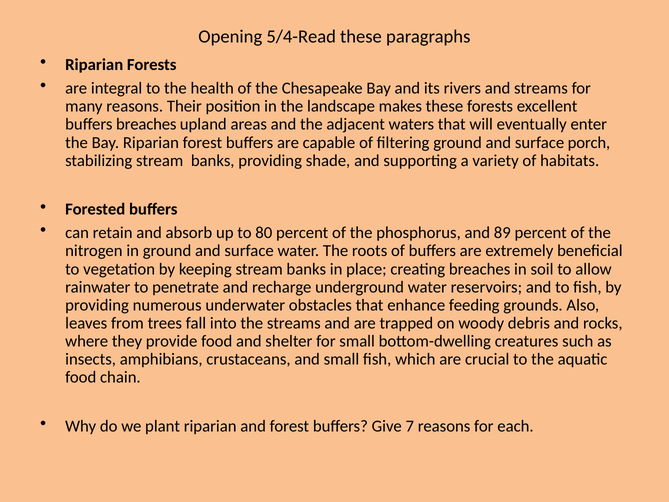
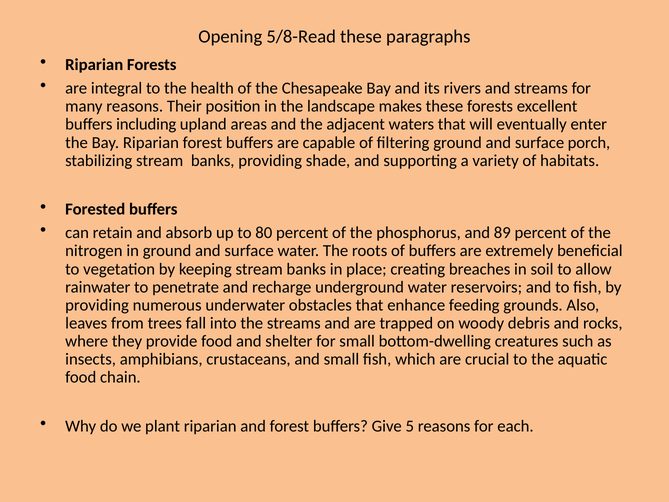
5/4-Read: 5/4-Read -> 5/8-Read (301, 36)
buffers breaches: breaches -> including (146, 124)
7: 7 -> 5 (410, 426)
